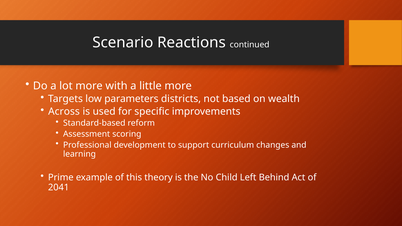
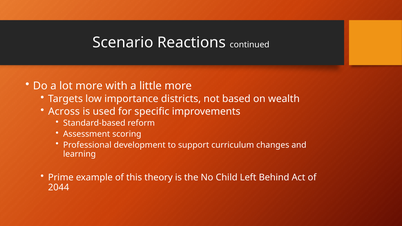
parameters: parameters -> importance (131, 99)
2041: 2041 -> 2044 (59, 187)
